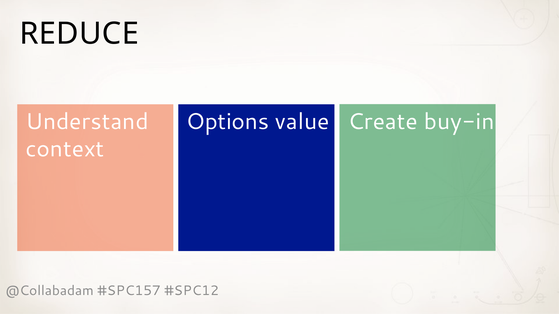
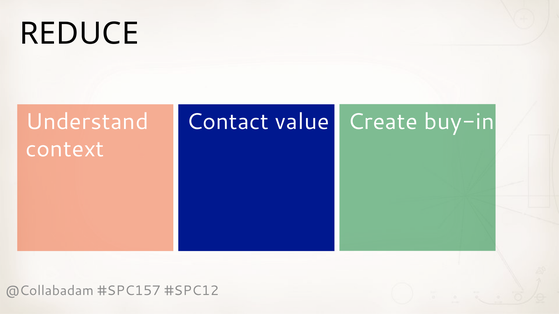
Options: Options -> Contact (228, 122)
